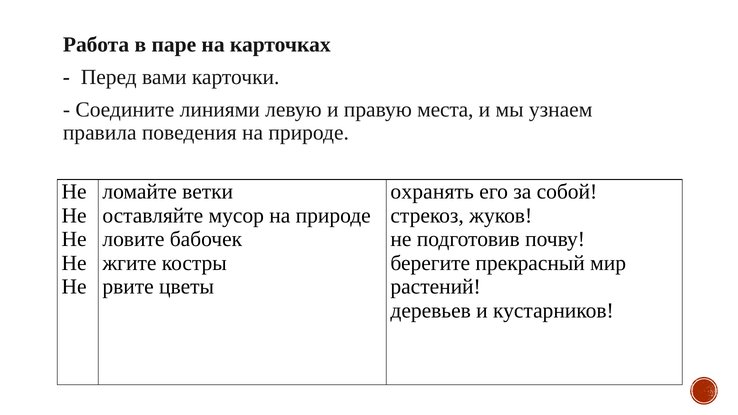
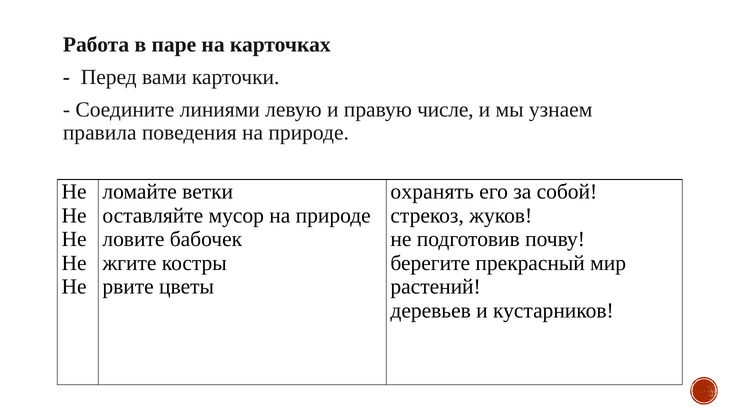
места: места -> числе (445, 109)
